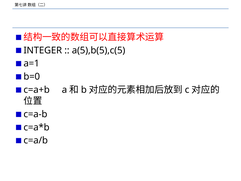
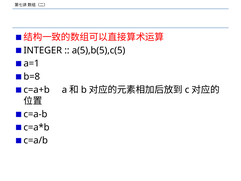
b=0: b=0 -> b=8 (32, 77)
